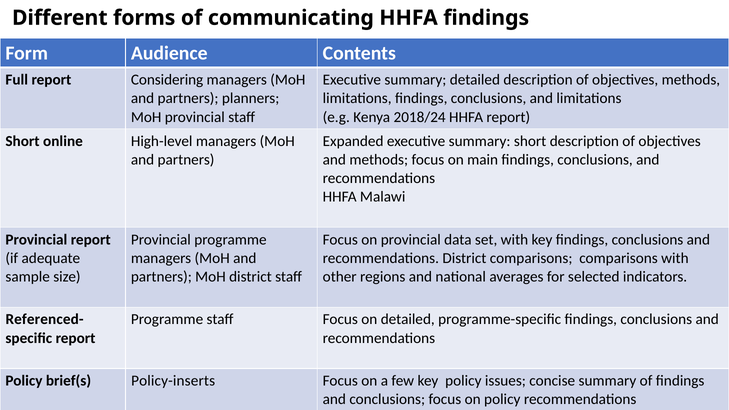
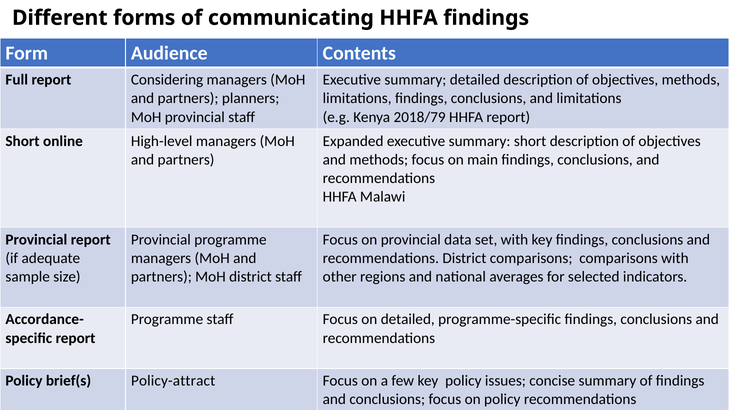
2018/24: 2018/24 -> 2018/79 (420, 117)
Referenced-: Referenced- -> Accordance- (45, 320)
Policy-inserts: Policy-inserts -> Policy-attract (173, 381)
